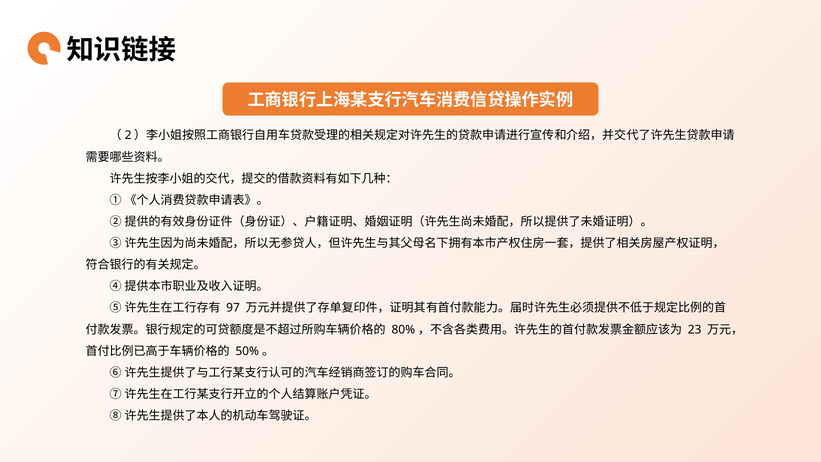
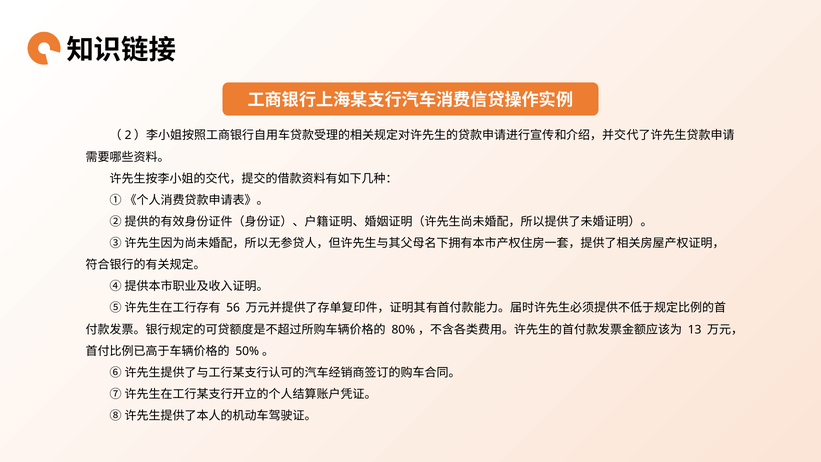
97: 97 -> 56 (233, 308)
23: 23 -> 13 (695, 329)
